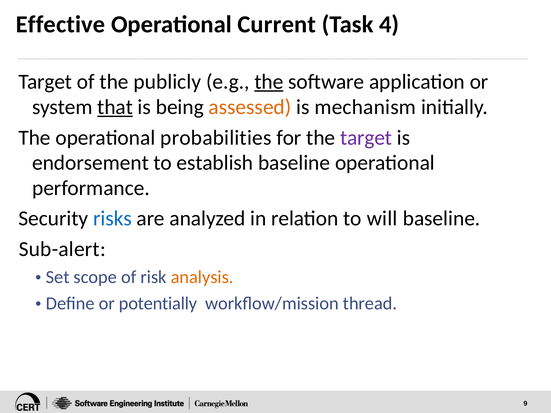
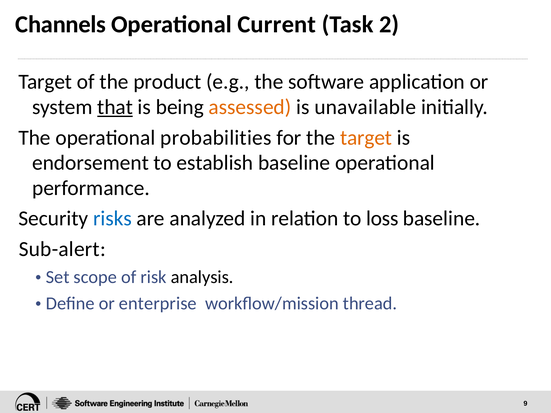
Effective: Effective -> Channels (61, 25)
4: 4 -> 2 (389, 25)
publicly: publicly -> product (167, 82)
the underline: present -> none (269, 82)
mechanism: mechanism -> unavailable (365, 107)
target colour: purple -> orange (366, 138)
will: will -> loss (382, 219)
analysis colour: orange -> black (202, 277)
potentially: potentially -> enterprise (158, 304)
